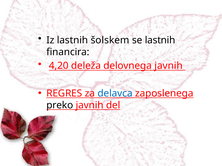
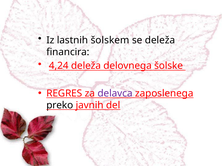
se lastnih: lastnih -> deleža (160, 40)
4,20: 4,20 -> 4,24 (59, 66)
delovnega javnih: javnih -> šolske (169, 66)
delavca colour: blue -> purple (115, 94)
